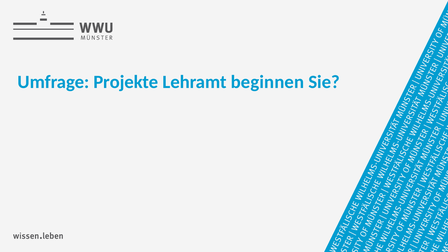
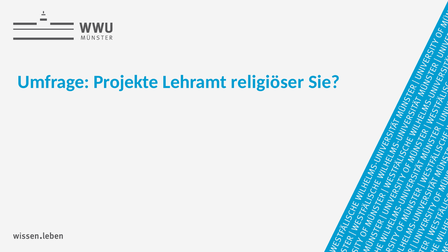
beginnen: beginnen -> religiöser (267, 82)
